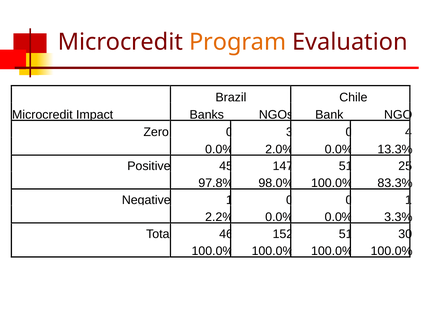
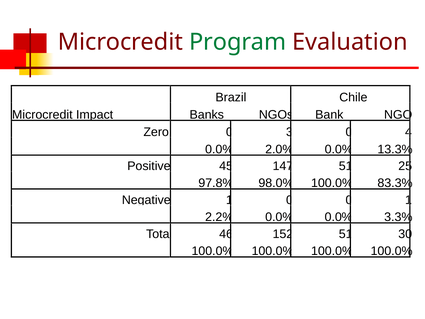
Program colour: orange -> green (238, 42)
